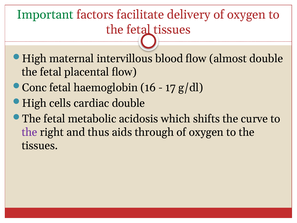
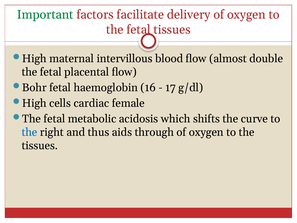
Conc: Conc -> Bohr (34, 88)
cardiac double: double -> female (128, 103)
the colour: purple -> blue (29, 132)
